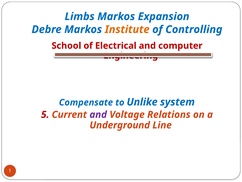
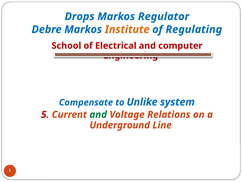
Limbs: Limbs -> Drops (80, 16)
Expansion: Expansion -> Regulator (164, 16)
Controlling: Controlling -> Regulating (194, 29)
and colour: purple -> green (98, 114)
